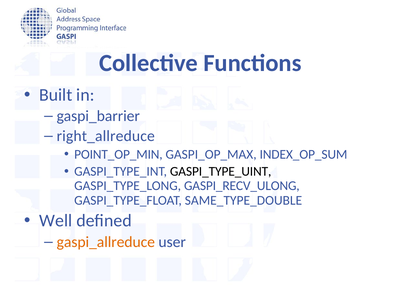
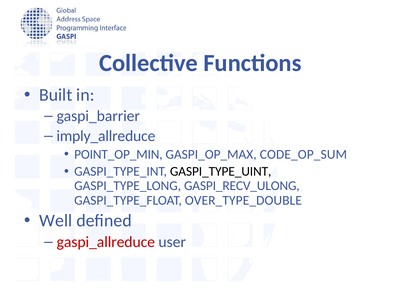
right_allreduce: right_allreduce -> imply_allreduce (106, 136)
INDEX_OP_SUM: INDEX_OP_SUM -> CODE_OP_SUM (303, 154)
SAME_TYPE_DOUBLE: SAME_TYPE_DOUBLE -> OVER_TYPE_DOUBLE (243, 200)
gaspi_allreduce colour: orange -> red (106, 242)
